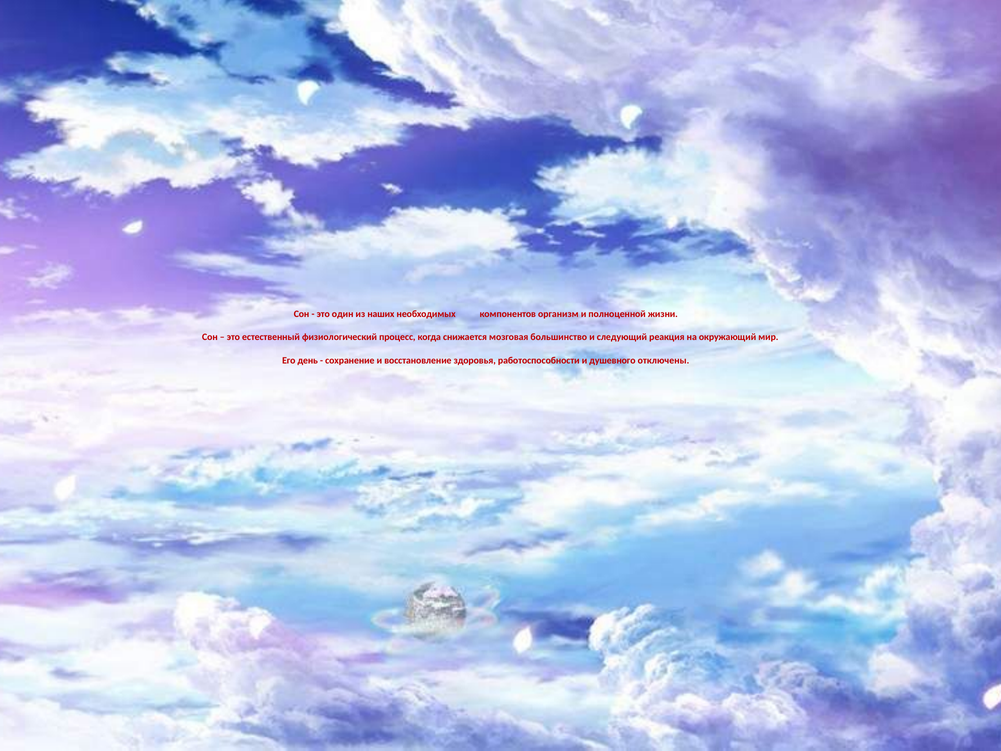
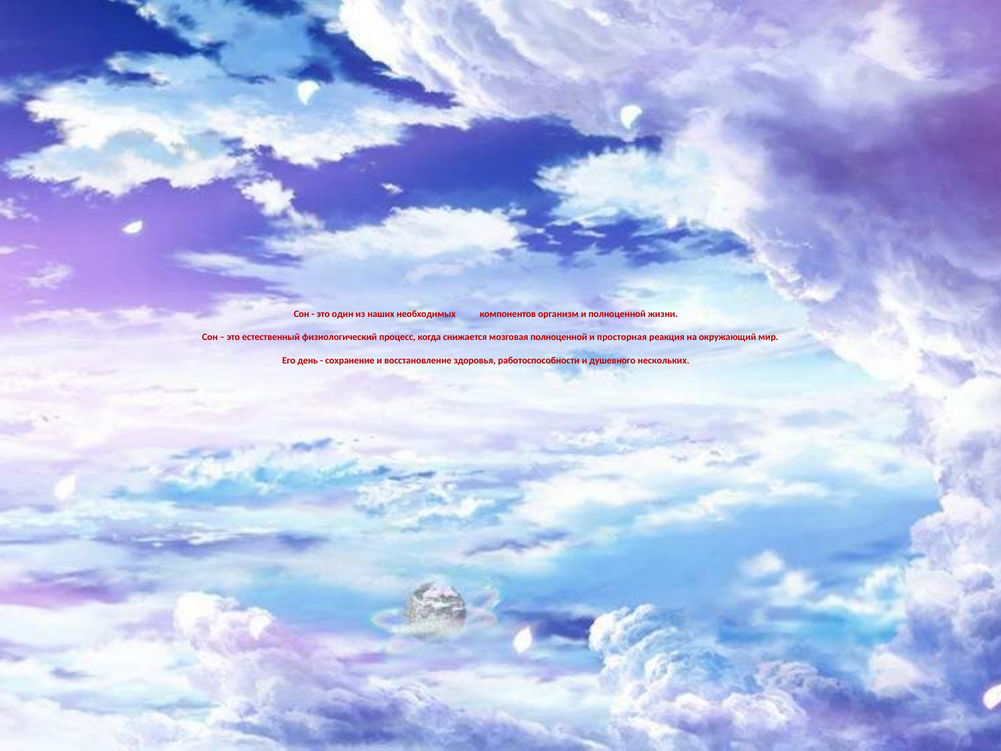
мозговая большинство: большинство -> полноценной (559, 337)
следующий: следующий -> просторная (622, 337)
отключены: отключены -> нескольких (664, 360)
